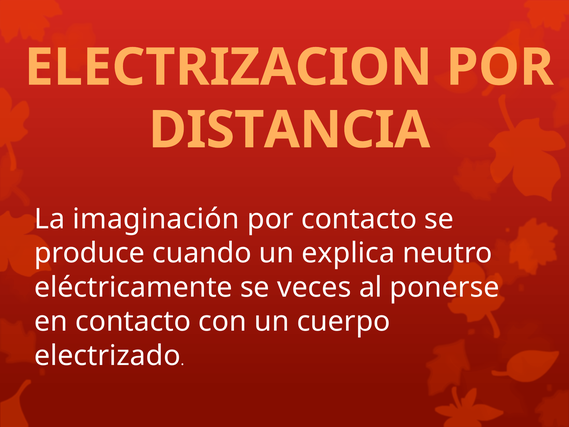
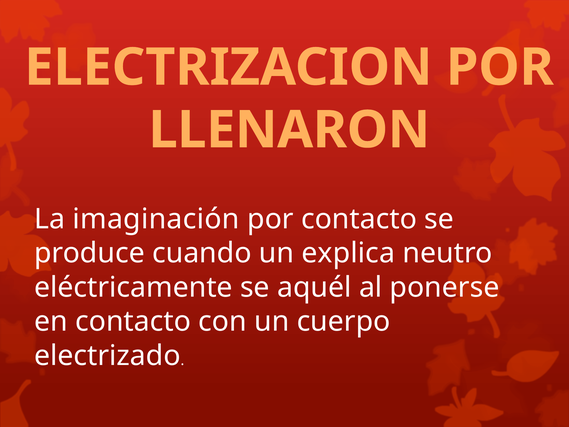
DISTANCIA: DISTANCIA -> LLENARON (289, 130)
veces: veces -> aquél (314, 287)
